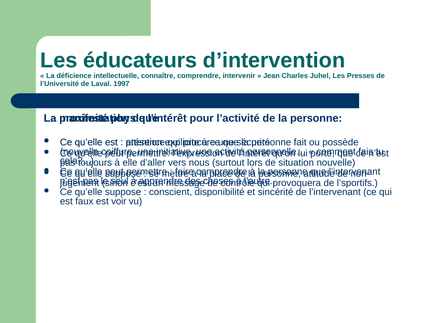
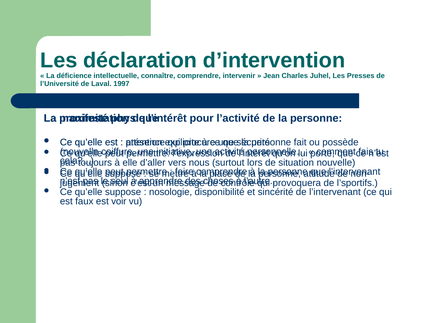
éducateurs: éducateurs -> déclaration (140, 60)
conscient: conscient -> nosologie (171, 192)
